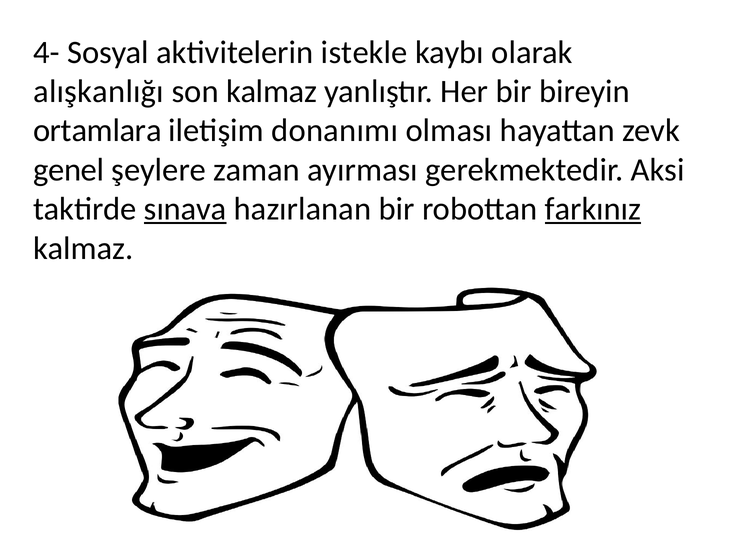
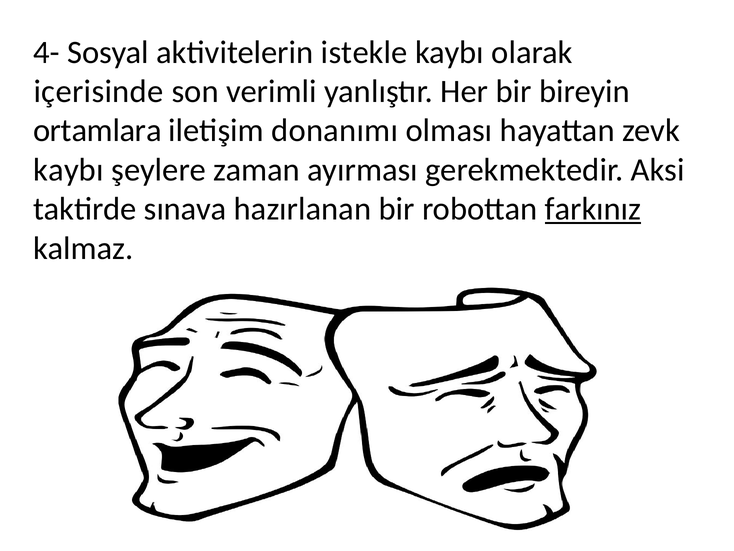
alışkanlığı: alışkanlığı -> içerisinde (99, 91)
son kalmaz: kalmaz -> verimli (271, 91)
genel: genel -> kaybı (69, 170)
sınava underline: present -> none (185, 209)
